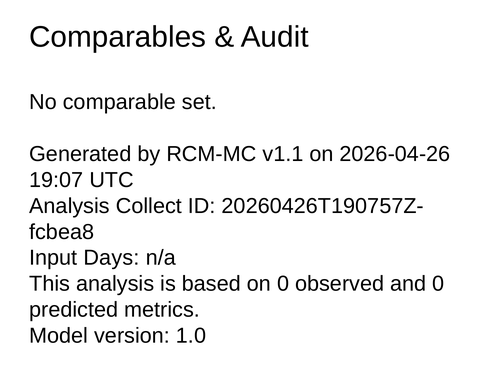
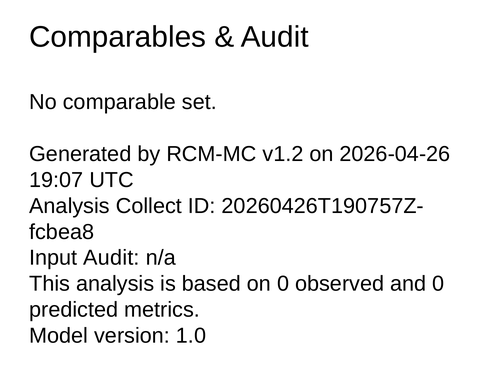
v1.1: v1.1 -> v1.2 (283, 154)
Input Days: Days -> Audit (111, 258)
